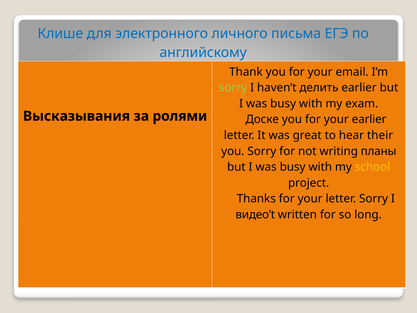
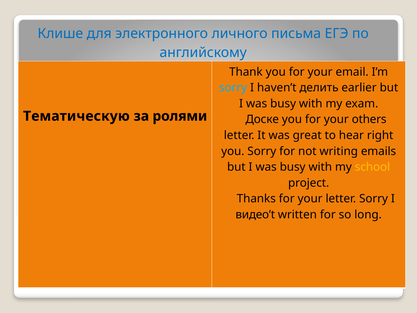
sorry colour: light green -> light blue (233, 88)
Высказывания: Высказывания -> Тематическую (76, 116)
your earlier: earlier -> others (369, 119)
their: their -> right (380, 135)
планы: планы -> emails (379, 151)
